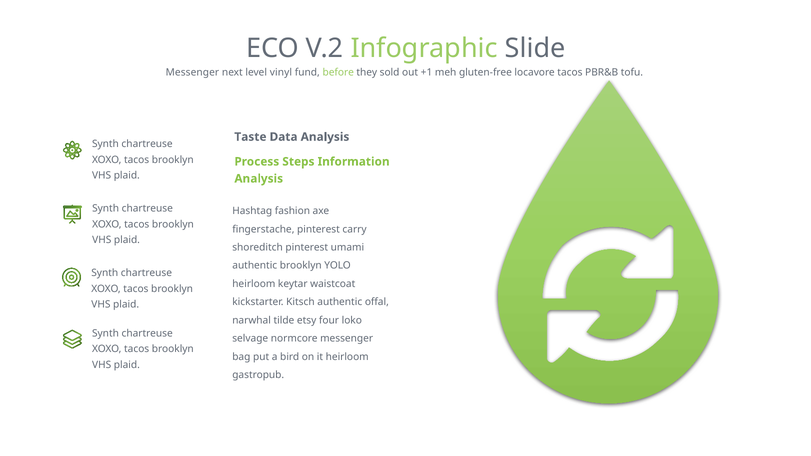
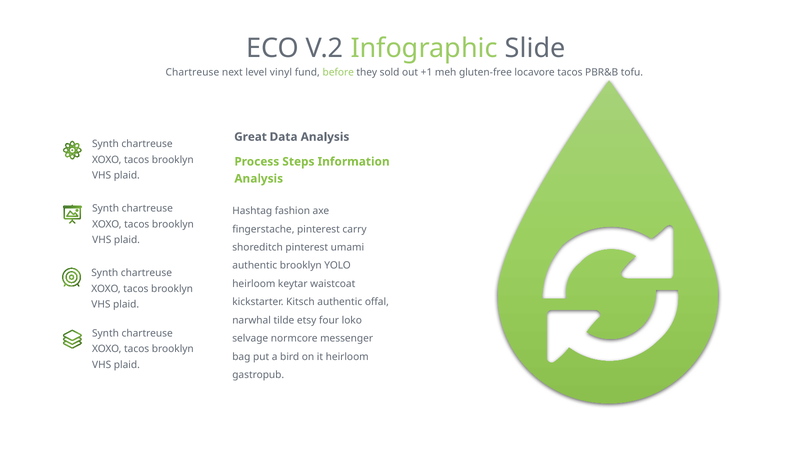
Messenger: Messenger -> Chartreuse (192, 72)
Taste: Taste -> Great (251, 137)
